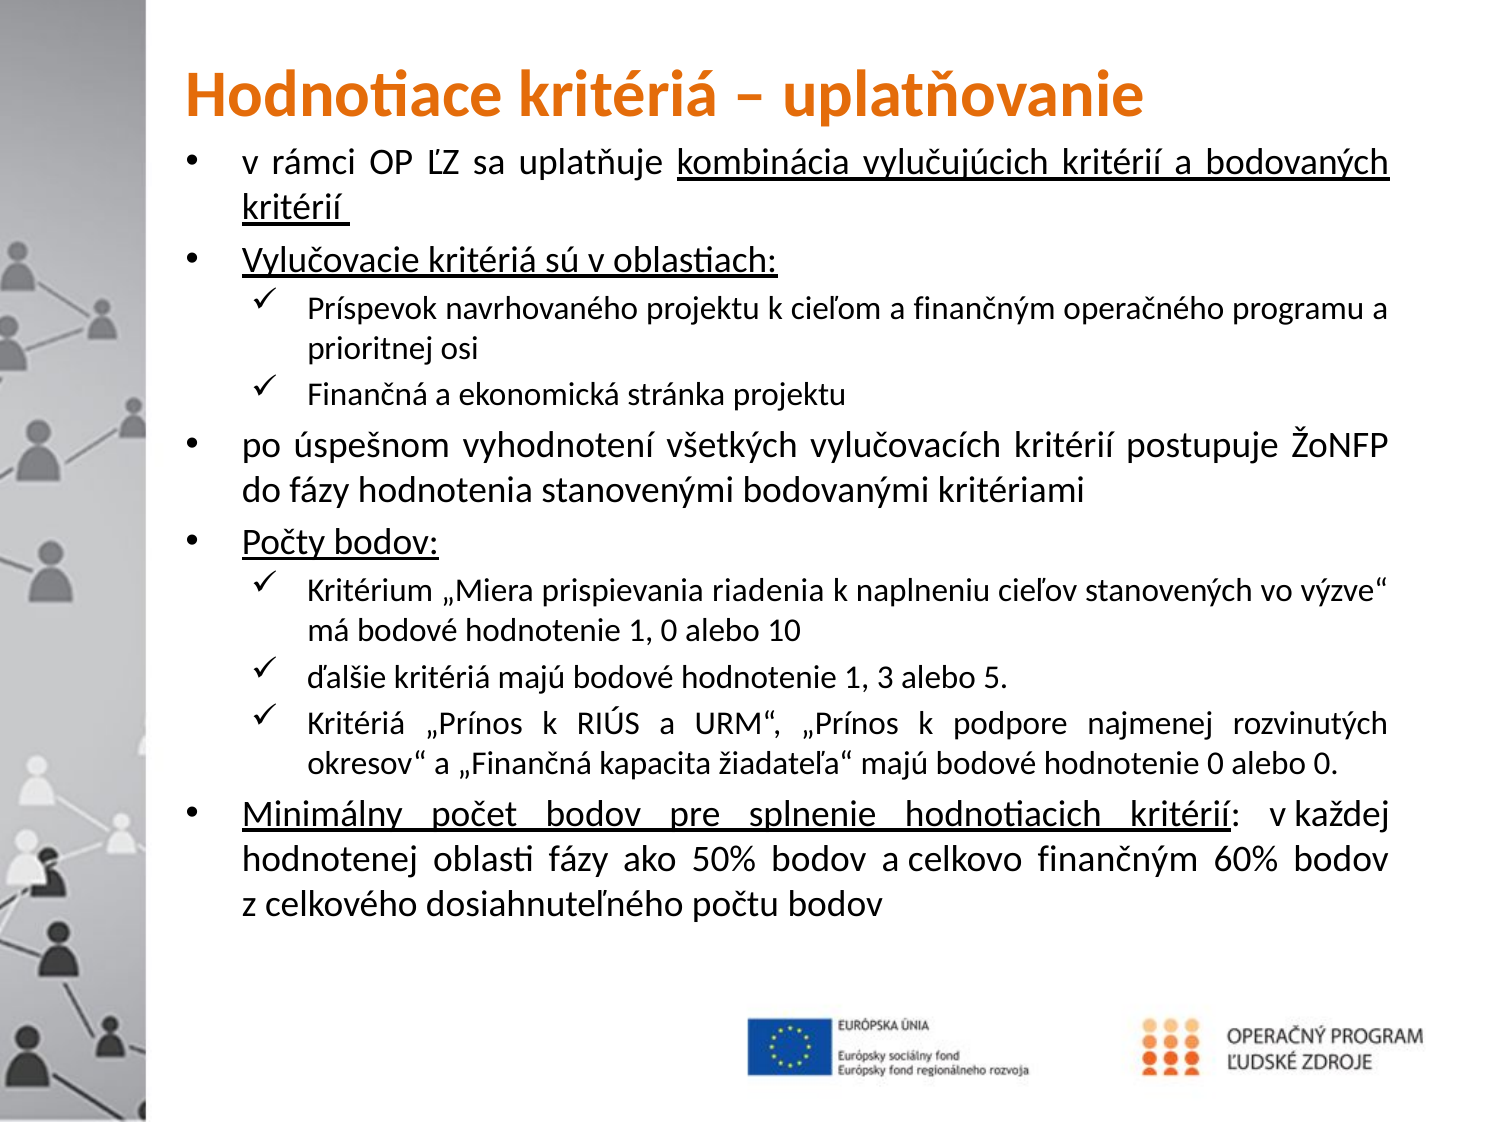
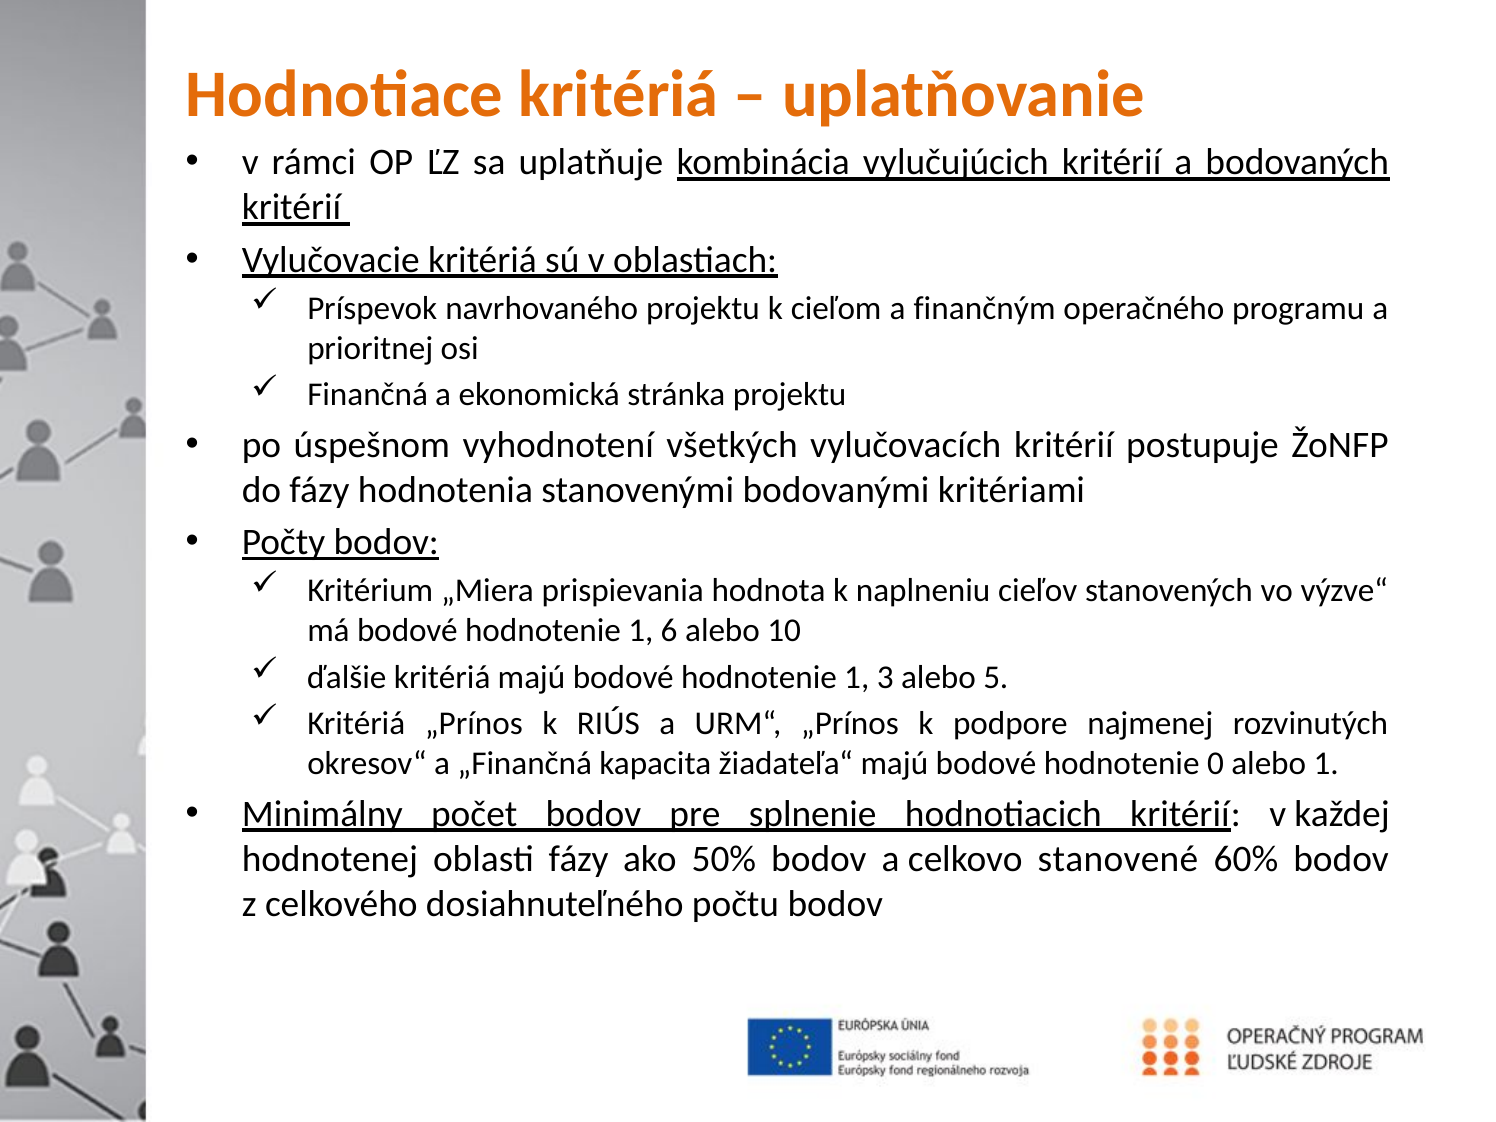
riadenia: riadenia -> hodnota (769, 591)
1 0: 0 -> 6 (669, 631)
alebo 0: 0 -> 1 (1326, 764)
celkovo finančným: finančným -> stanovené (1118, 859)
